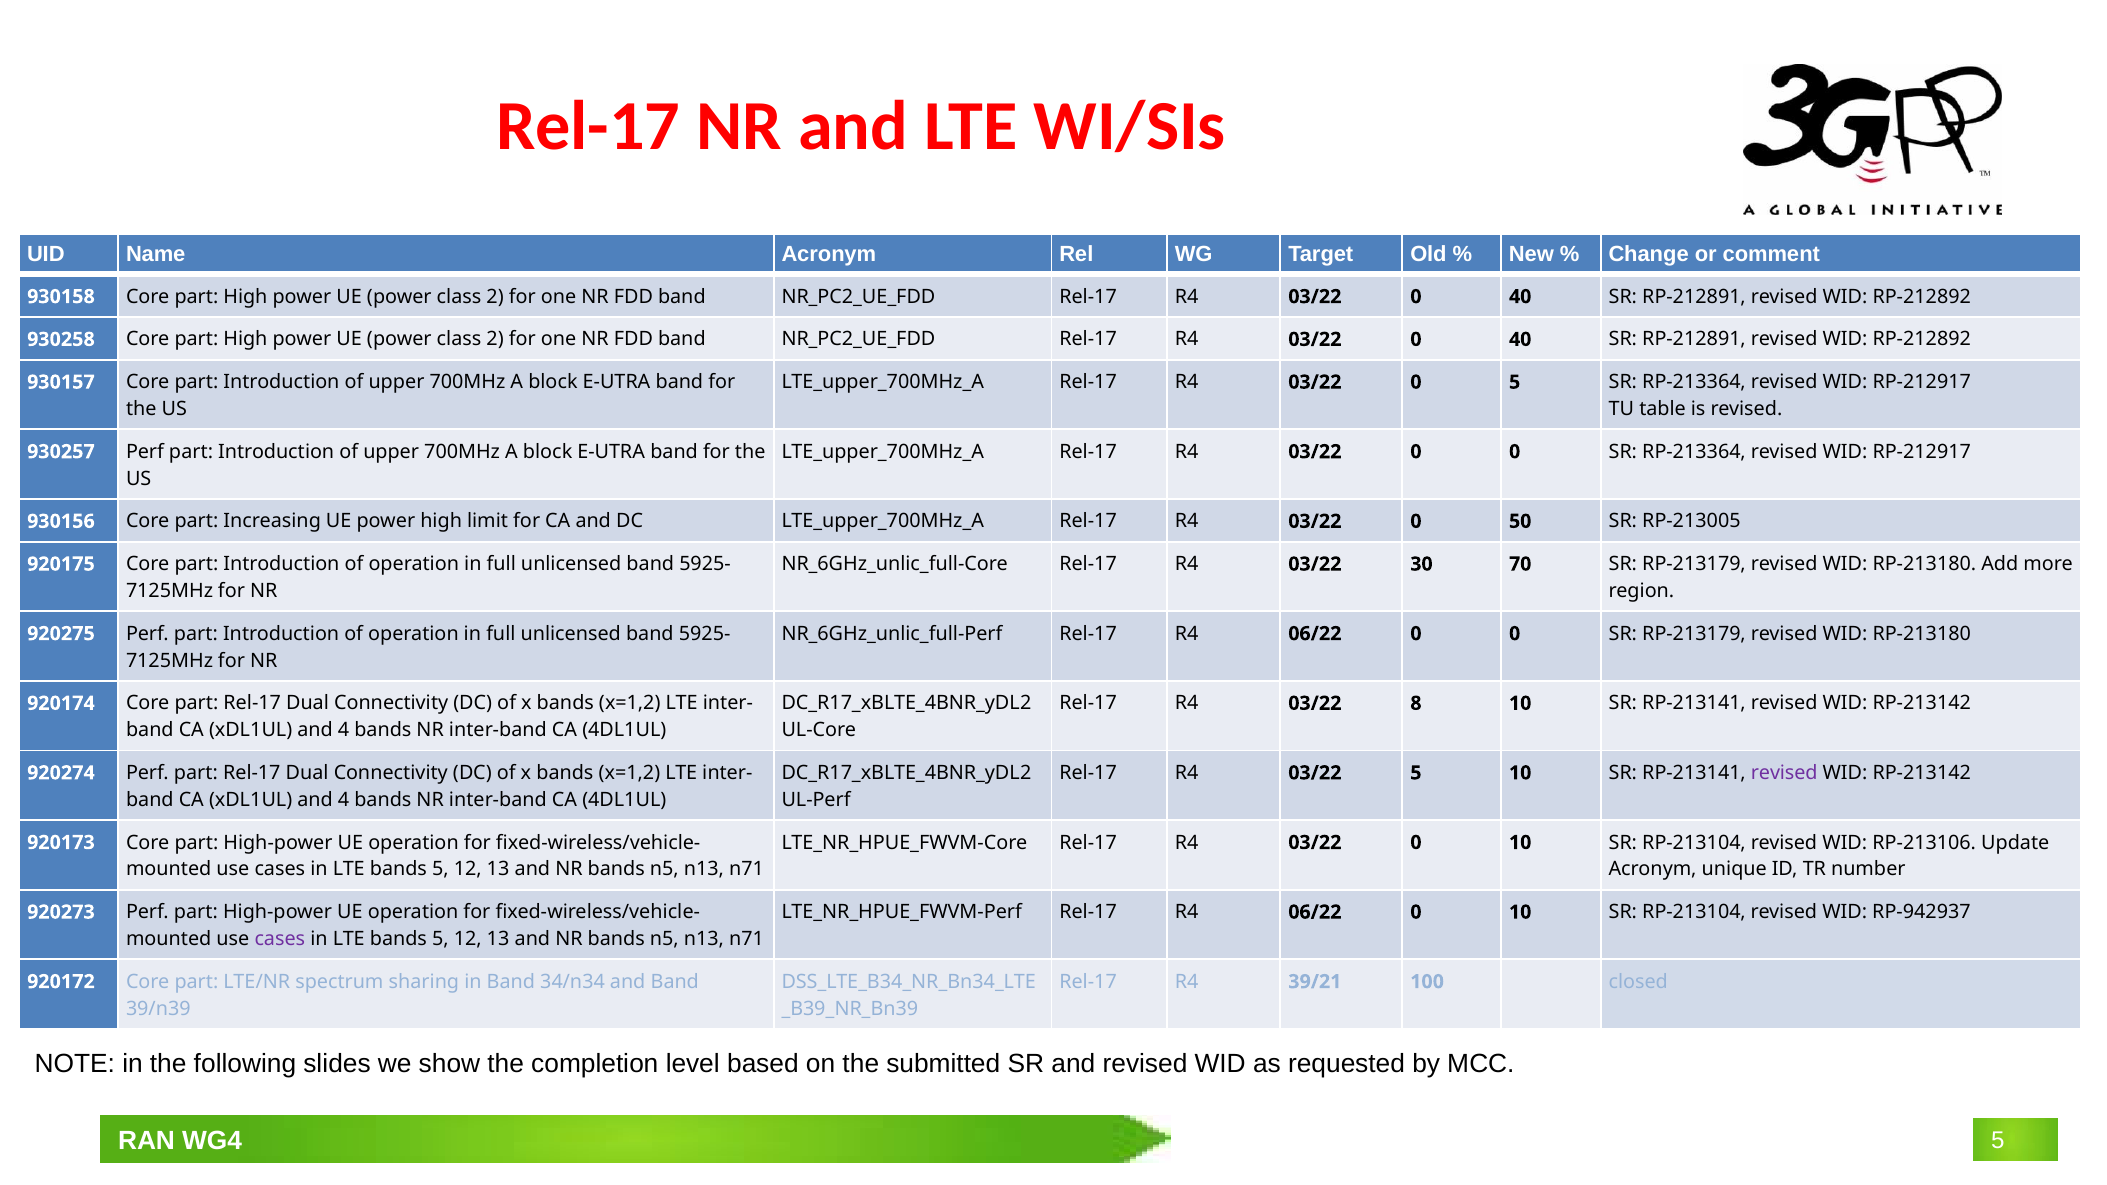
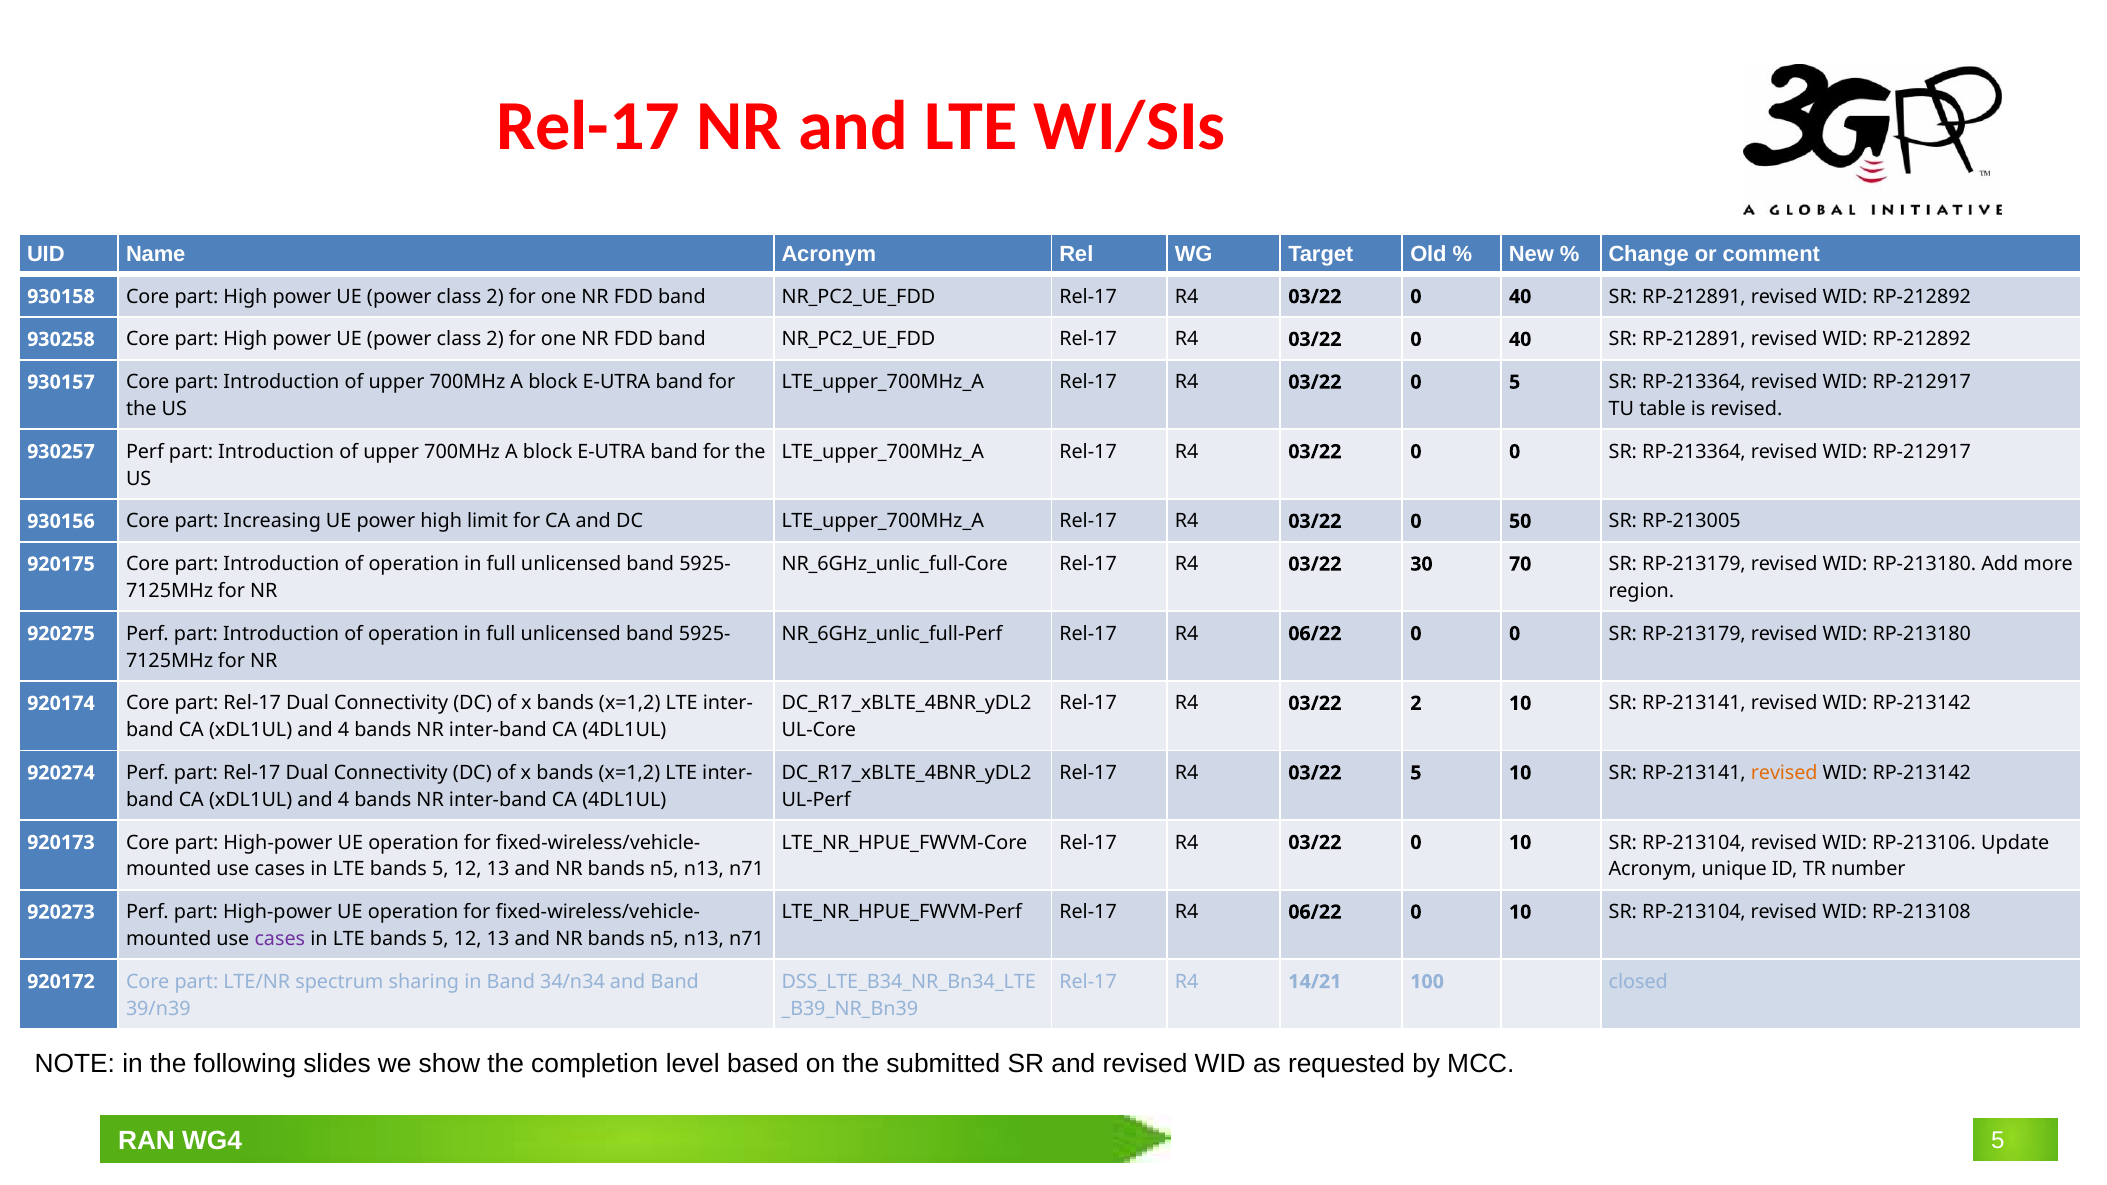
03/22 8: 8 -> 2 (1416, 703)
revised colour: purple -> orange (1784, 773)
RP‑942937: RP‑942937 -> RP‑213108 (1921, 912)
39/21: 39/21 -> 14/21 (1315, 982)
